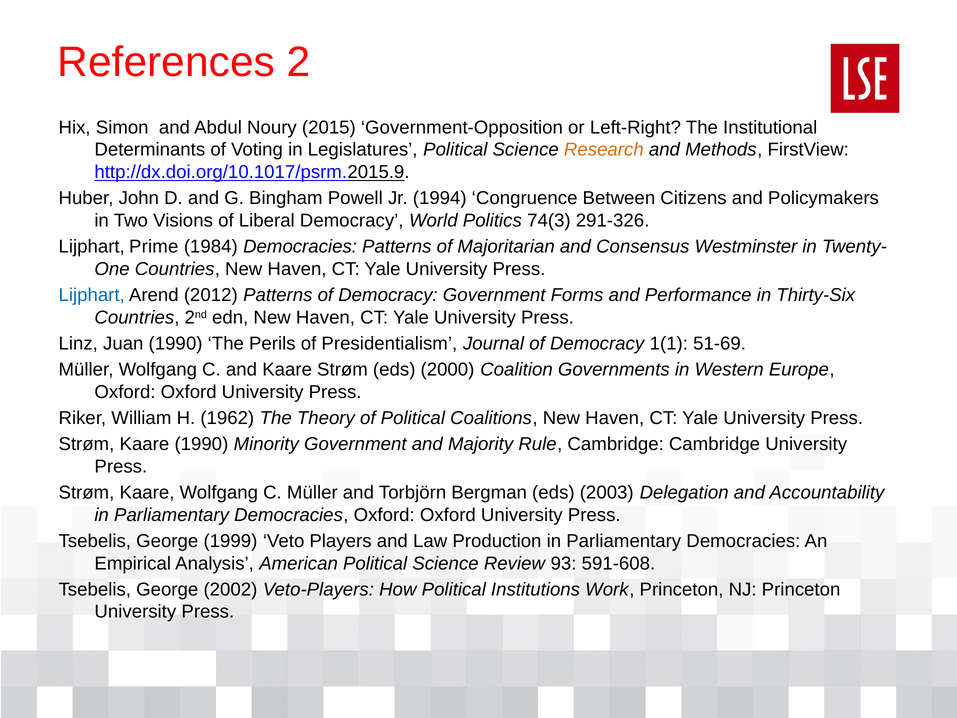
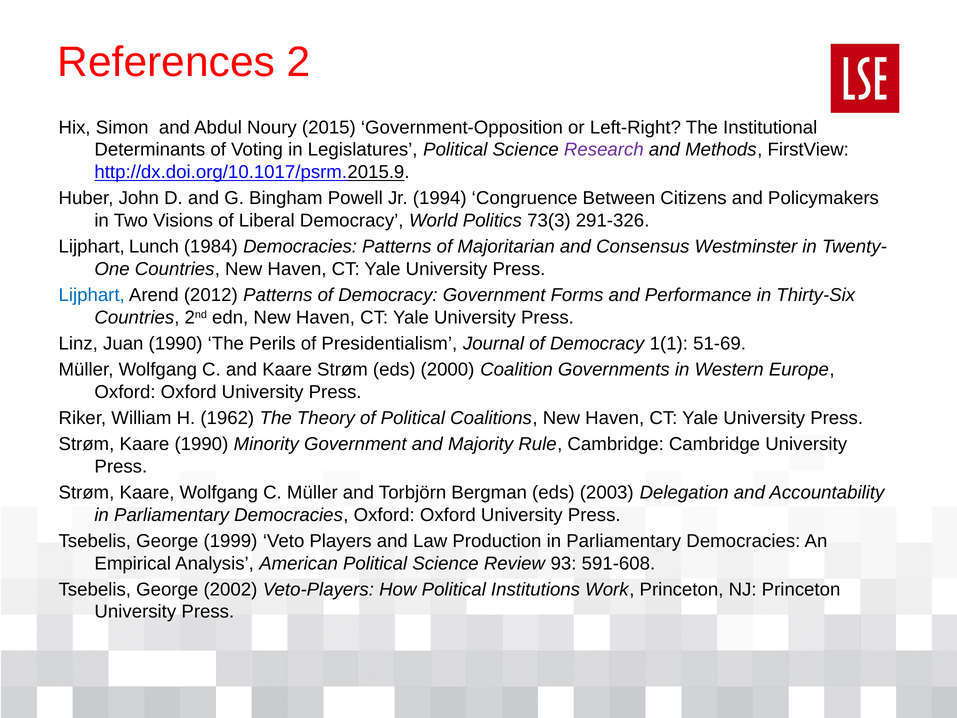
Research colour: orange -> purple (604, 150)
74(3: 74(3 -> 73(3 (549, 221)
Prime: Prime -> Lunch (154, 247)
